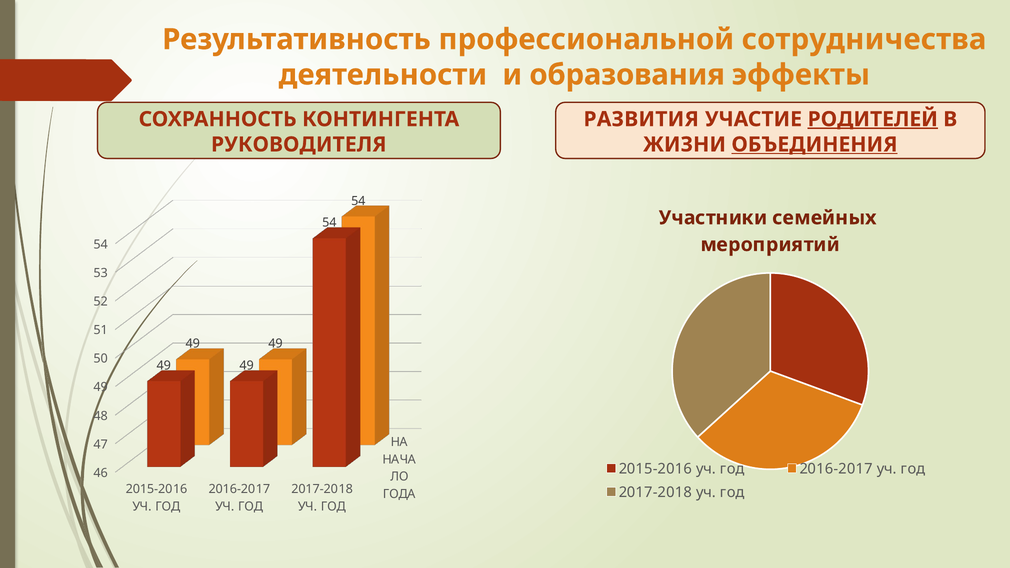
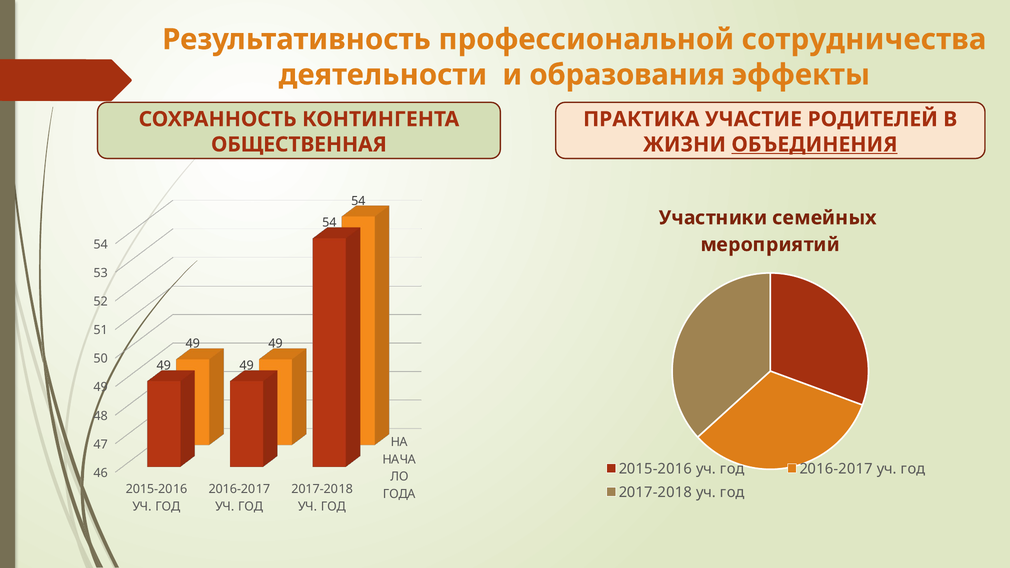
РАЗВИТИЯ: РАЗВИТИЯ -> ПРАКТИКА (641, 119)
РОДИТЕЛЕЙ underline: present -> none (873, 119)
РУКОВОДИТЕЛЯ: РУКОВОДИТЕЛЯ -> ОБЩЕСТВЕННАЯ (299, 145)
